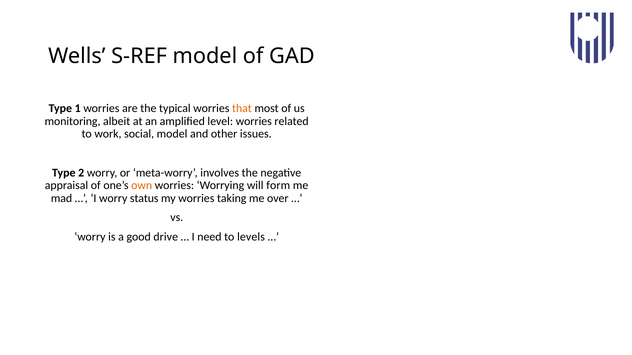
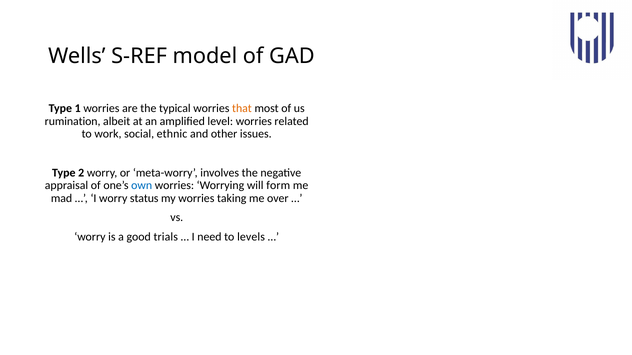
monitoring: monitoring -> rumination (73, 121)
social model: model -> ethnic (172, 134)
own colour: orange -> blue (142, 186)
drive: drive -> trials (166, 237)
